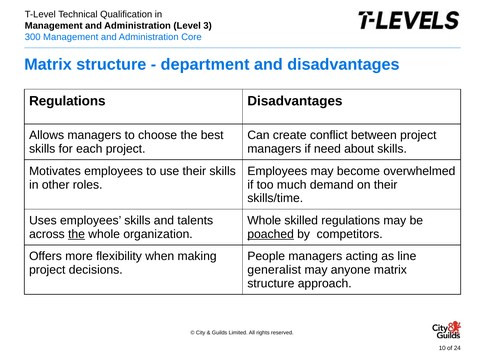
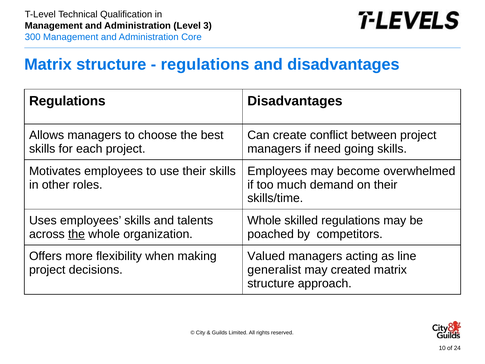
department: department -> regulations (205, 64)
about: about -> going (359, 149)
poached underline: present -> none (271, 234)
People: People -> Valued (266, 256)
anyone: anyone -> created (351, 270)
